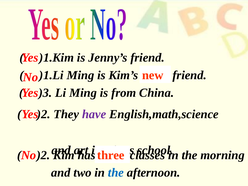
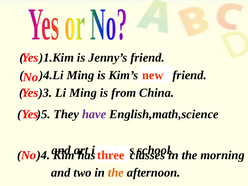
)1.Li: )1.Li -> )4.Li (51, 75)
)2: )2 -> )5 (44, 114)
)2: )2 -> )4 (43, 155)
the colour: blue -> orange (116, 173)
